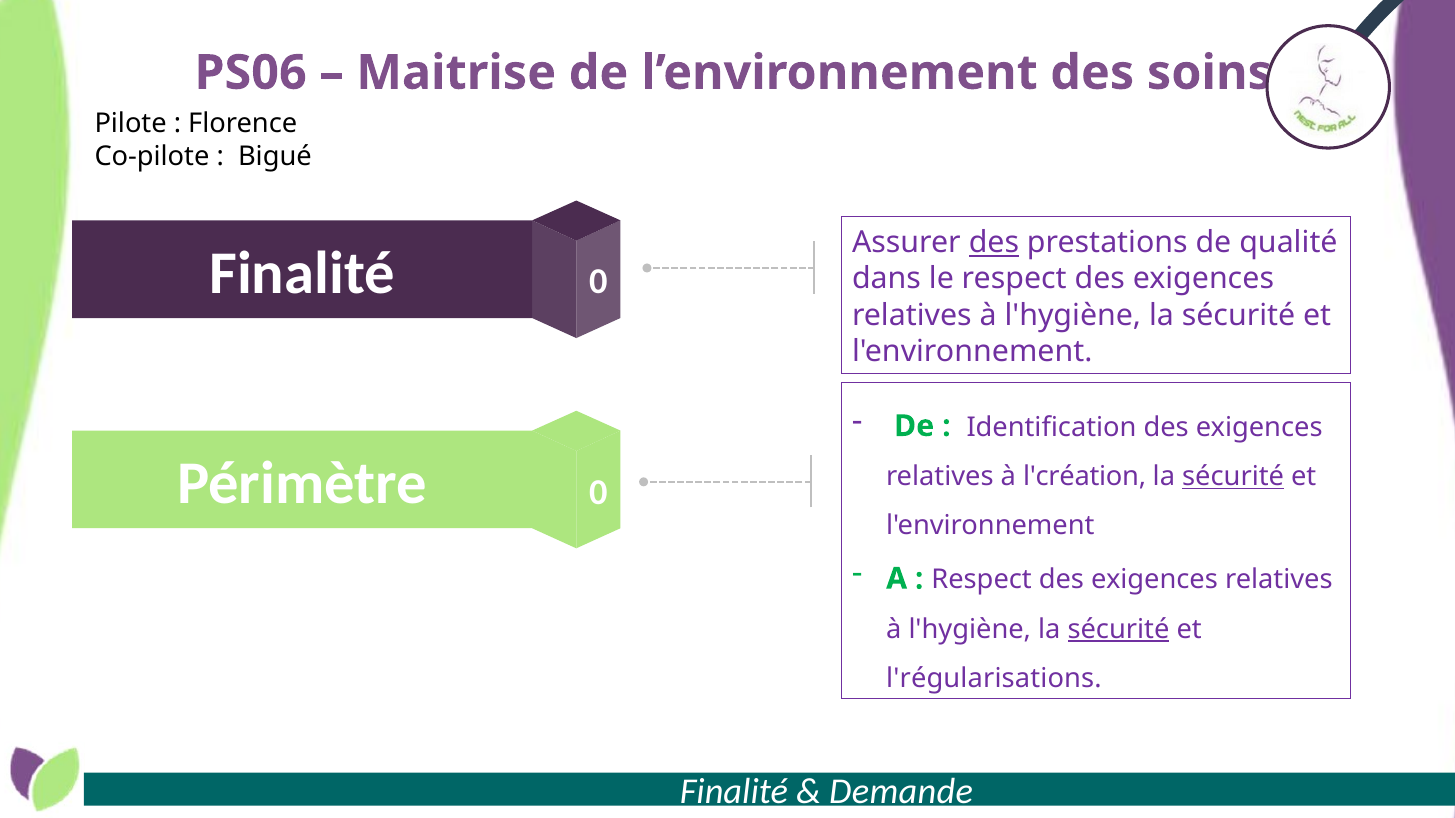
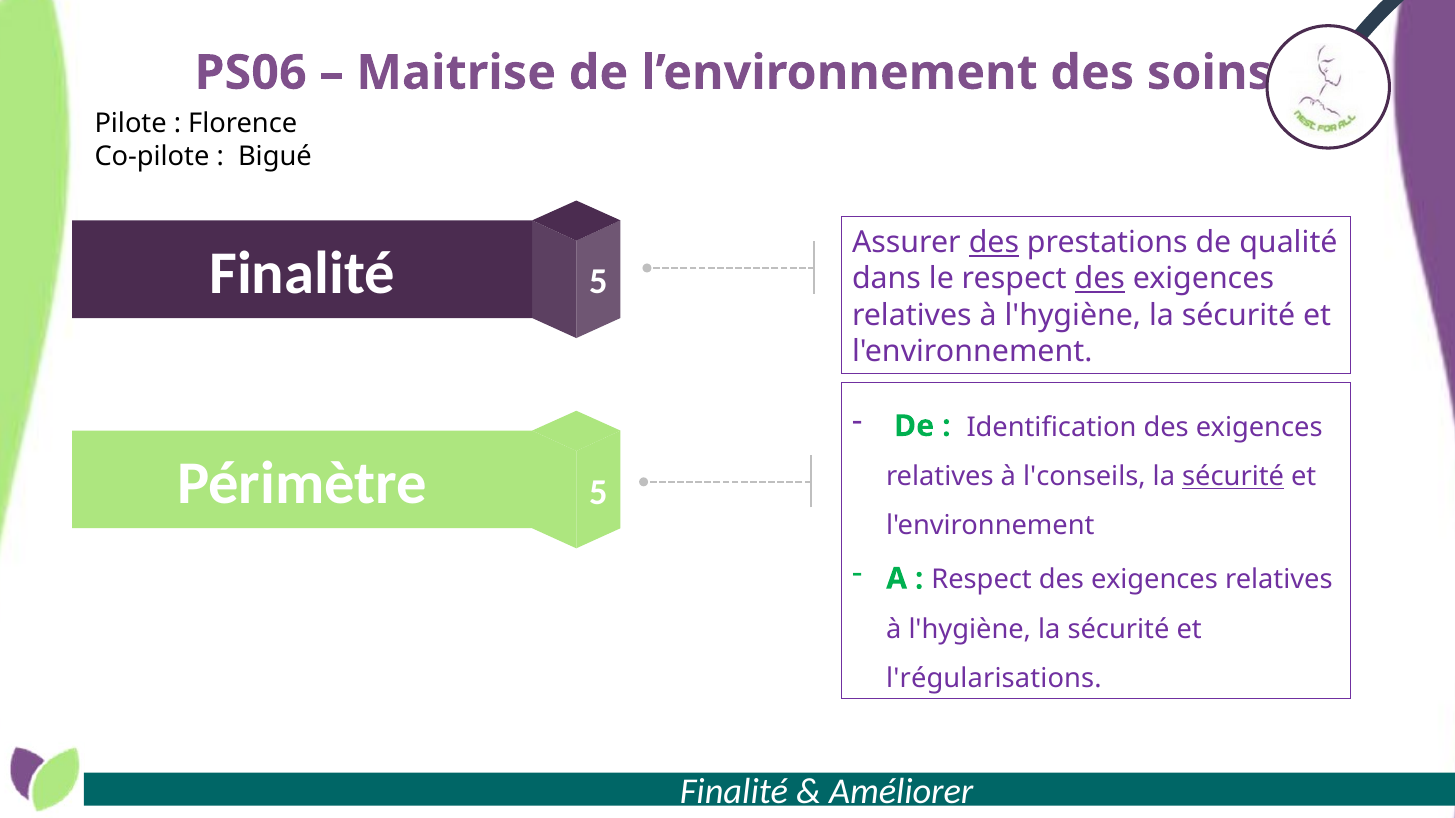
Finalité 0: 0 -> 5 (598, 282)
des underline: none -> present (1100, 279)
Périmètre 0: 0 -> 5 (598, 492)
l'création: l'création -> l'conseils (1084, 477)
sécurité underline: present -> none (1118, 630)
Demande: Demande -> Améliorer (901, 792)
